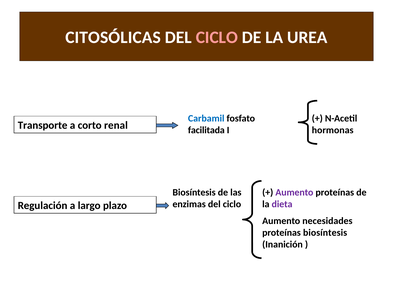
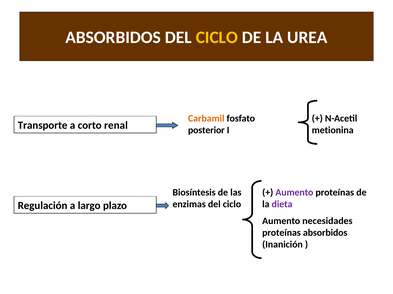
CITOSÓLICAS: CITOSÓLICAS -> ABSORBIDOS (113, 38)
CICLO colour: pink -> yellow (217, 38)
Carbamil colour: blue -> orange (206, 119)
facilitada: facilitada -> posterior (206, 131)
hormonas: hormonas -> metionina (333, 131)
proteínas biosíntesis: biosíntesis -> absorbidos (325, 233)
